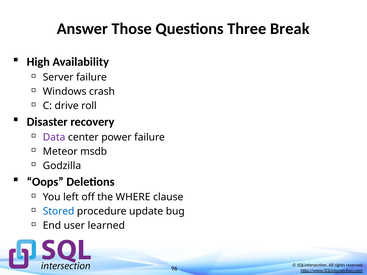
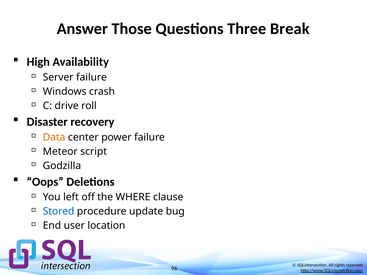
Data colour: purple -> orange (54, 137)
msdb: msdb -> script (94, 152)
learned: learned -> location (106, 226)
